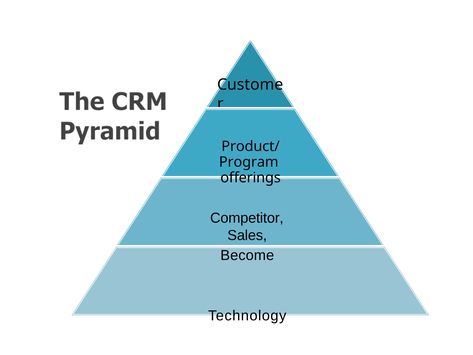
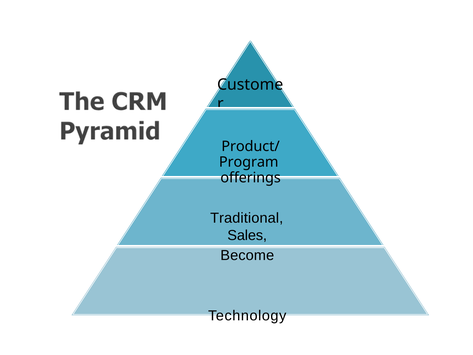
Competitor: Competitor -> Traditional (247, 218)
